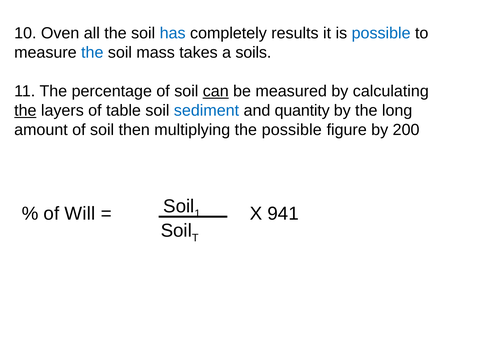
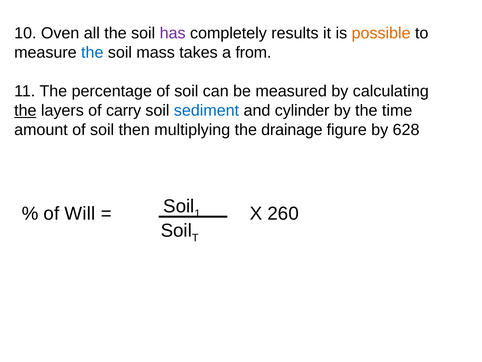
has colour: blue -> purple (173, 33)
possible colour: blue -> orange (381, 33)
soils: soils -> from (253, 53)
can underline: present -> none (216, 91)
table: table -> carry (124, 110)
quantity: quantity -> cylinder (302, 110)
long: long -> time (397, 110)
the possible: possible -> drainage (292, 130)
200: 200 -> 628 (406, 130)
941: 941 -> 260 (283, 213)
